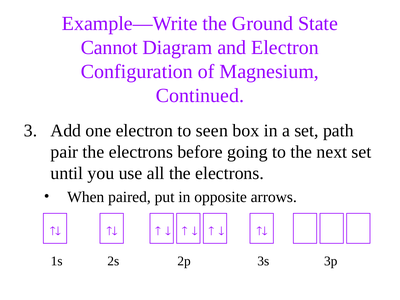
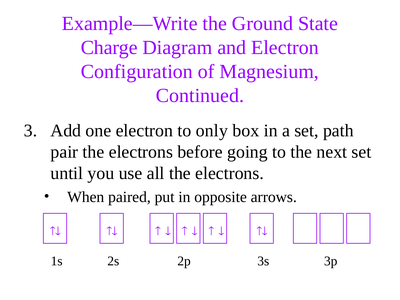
Cannot: Cannot -> Charge (109, 48)
seen: seen -> only (212, 131)
